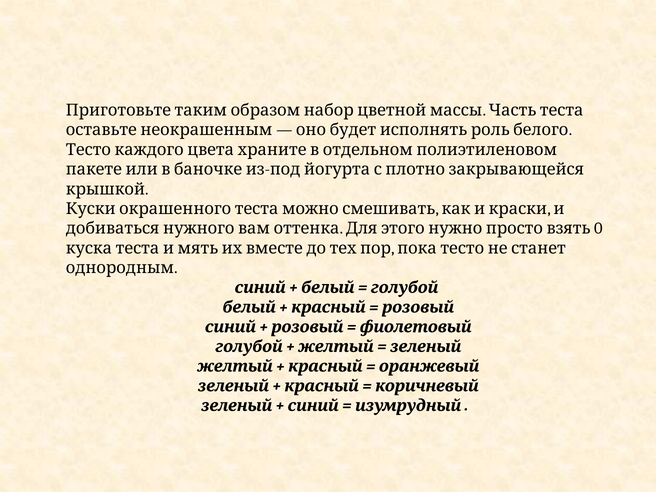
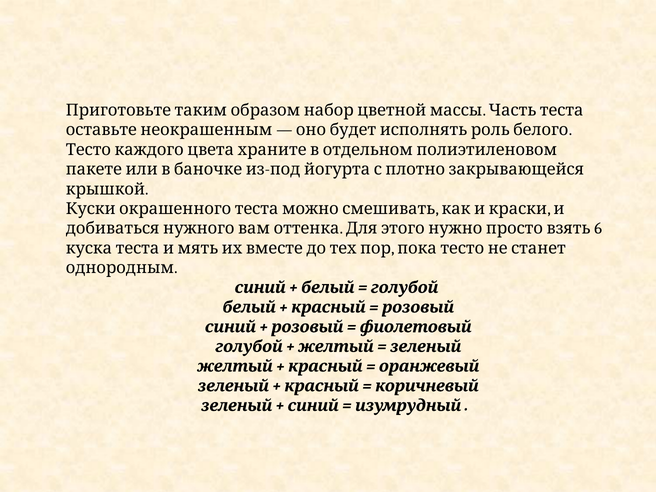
0: 0 -> 6 (598, 228)
